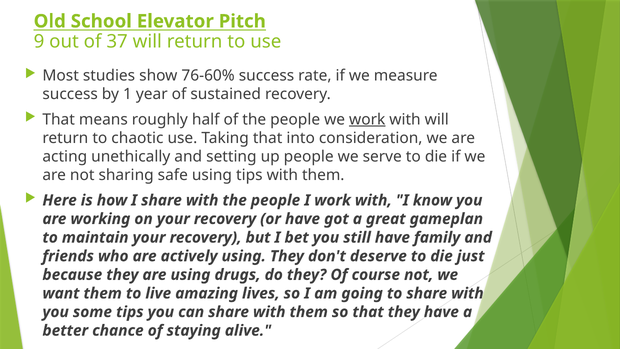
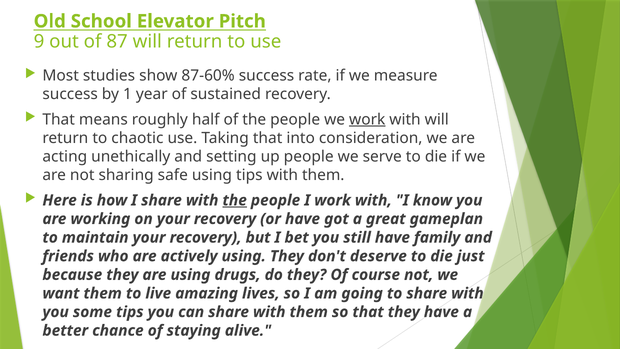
37: 37 -> 87 (117, 41)
76-60%: 76-60% -> 87-60% (208, 76)
the underline: none -> present (235, 200)
